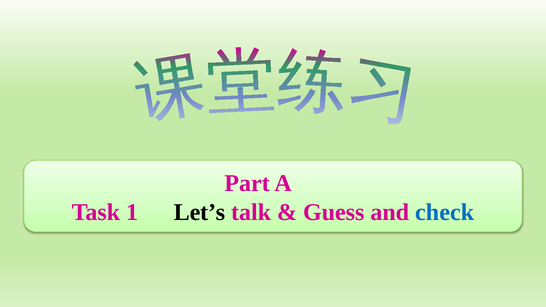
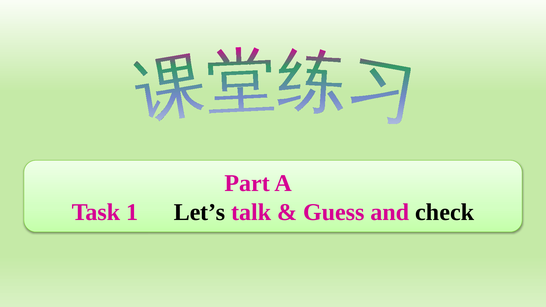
check colour: blue -> black (445, 212)
